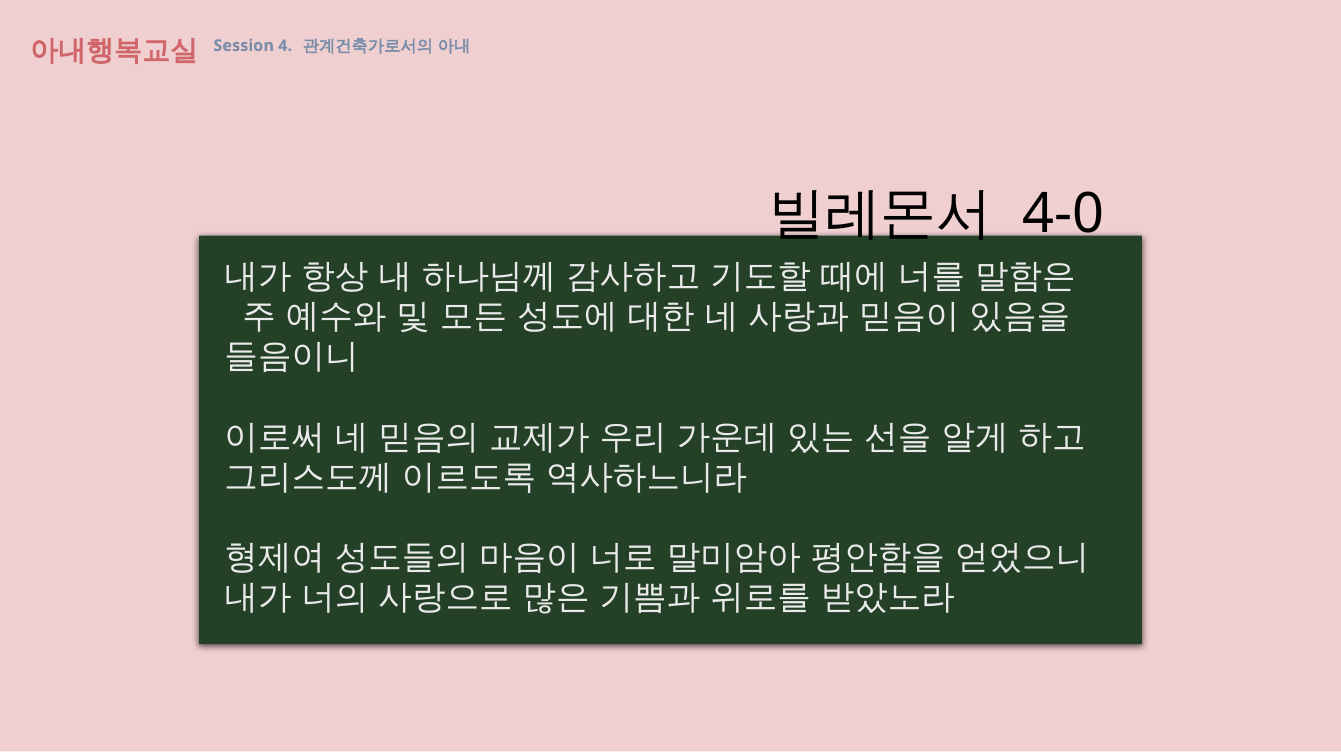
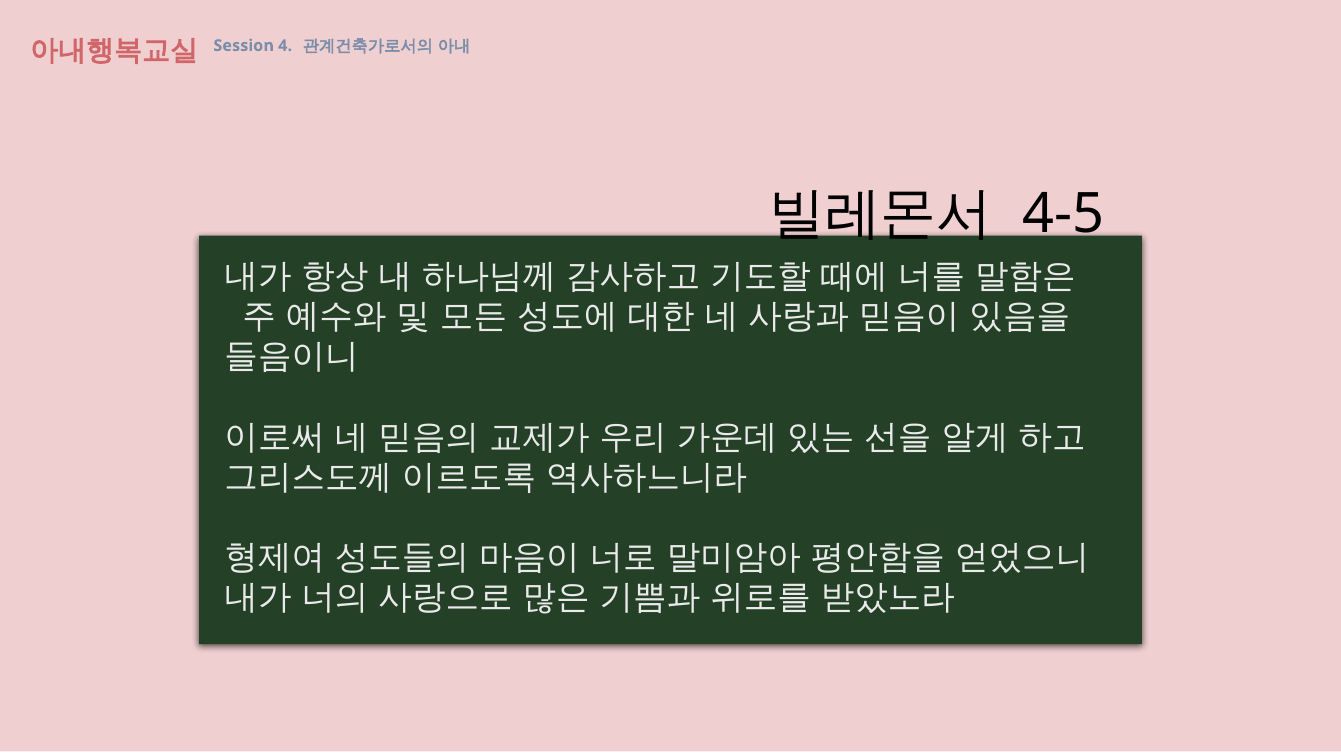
4-0: 4-0 -> 4-5 (1063, 214)
